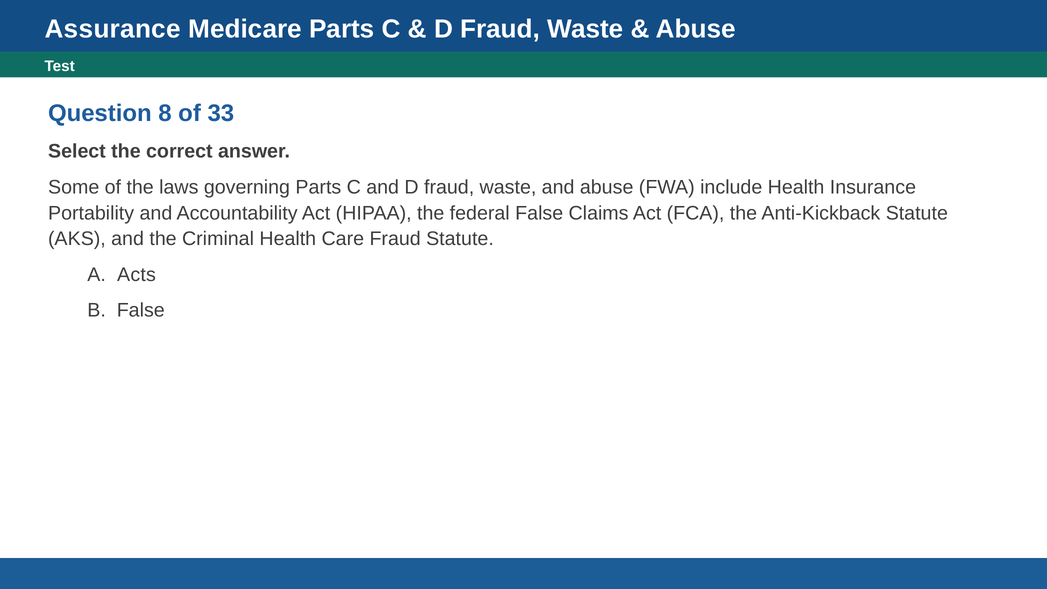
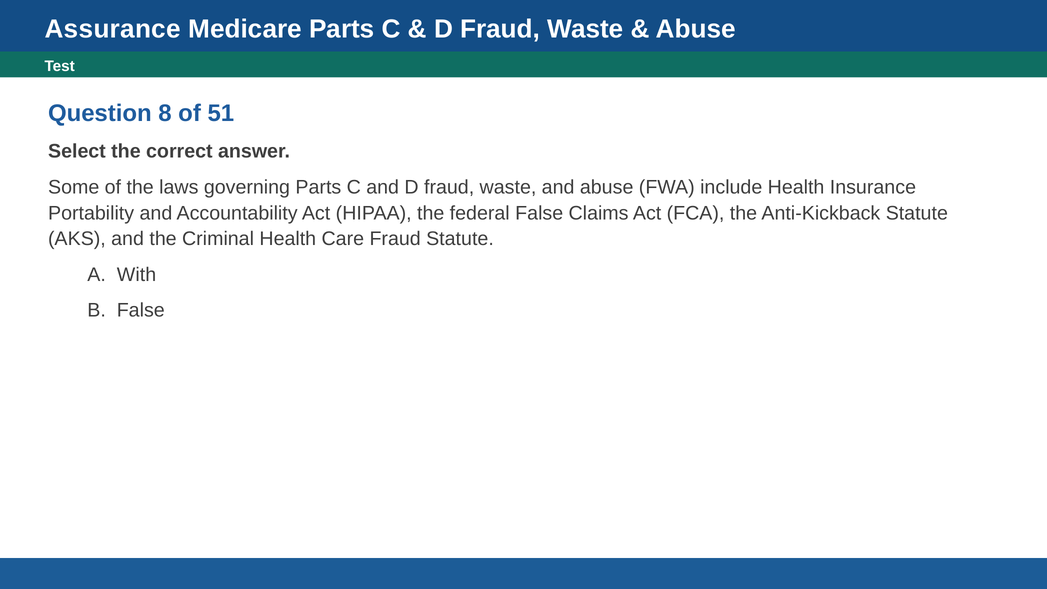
33: 33 -> 51 (221, 113)
Acts: Acts -> With (137, 275)
